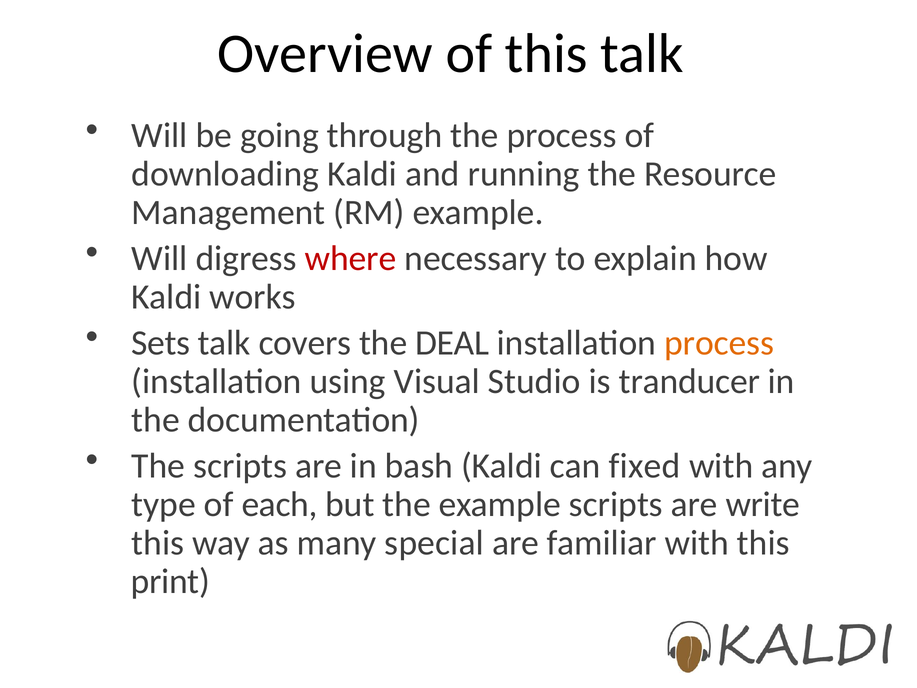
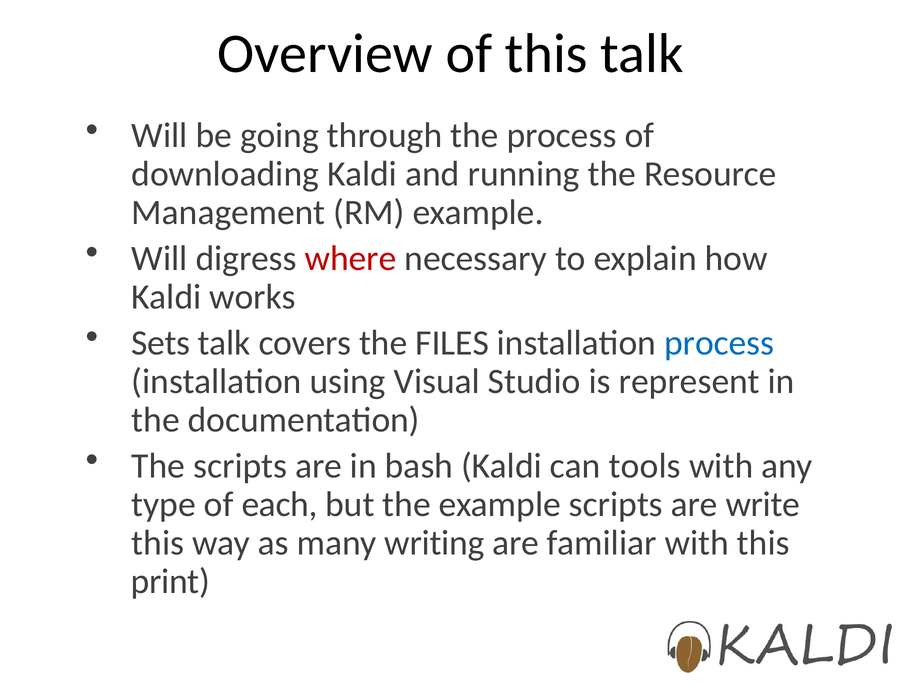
DEAL: DEAL -> FILES (452, 343)
process colour: orange -> blue (719, 343)
tranducer: tranducer -> represent (689, 381)
fixed: fixed -> tools (645, 466)
special: special -> writing (434, 543)
